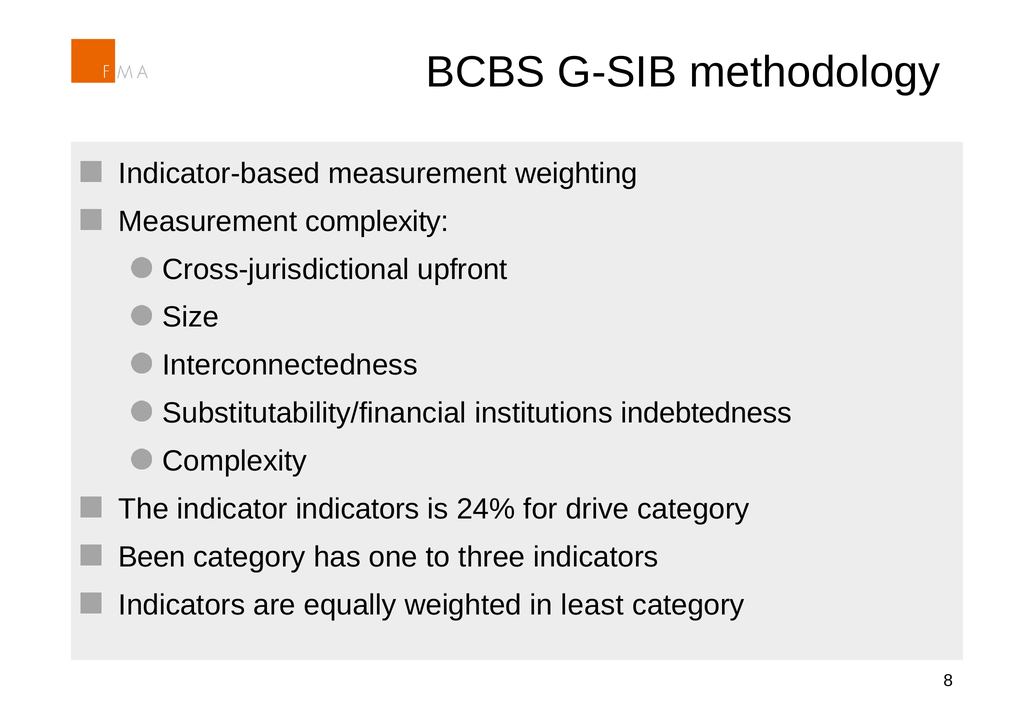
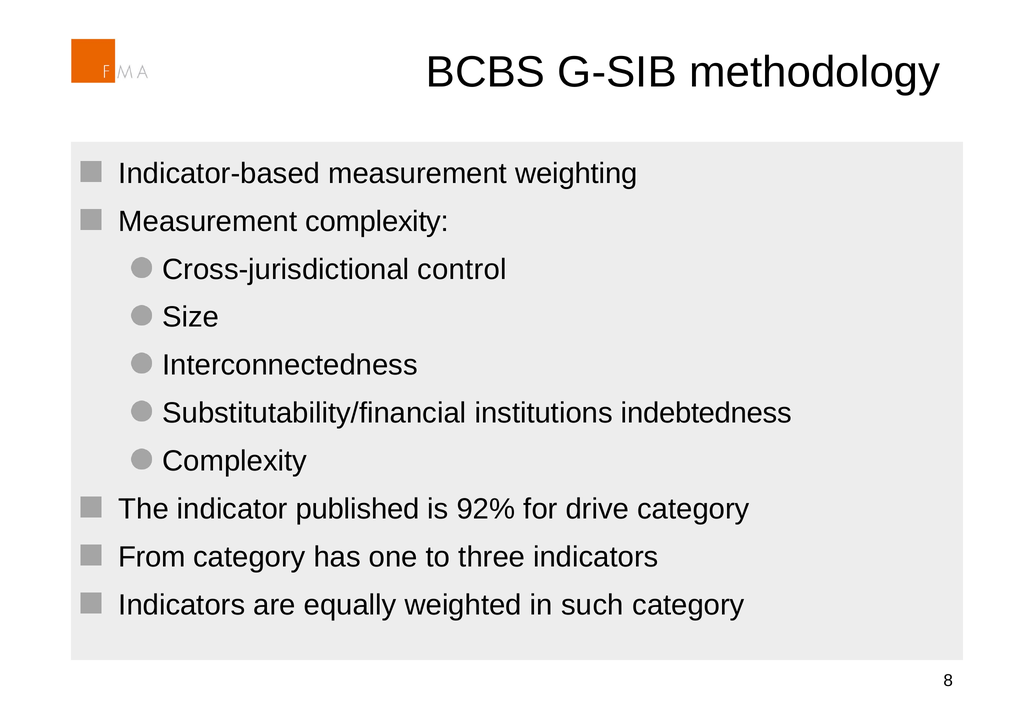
upfront: upfront -> control (462, 269)
indicator indicators: indicators -> published (358, 509)
24%: 24% -> 92% (486, 509)
Been: Been -> From (152, 557)
least: least -> such (592, 605)
